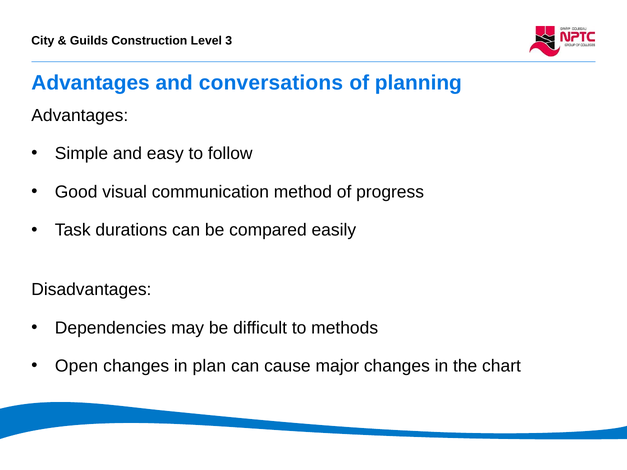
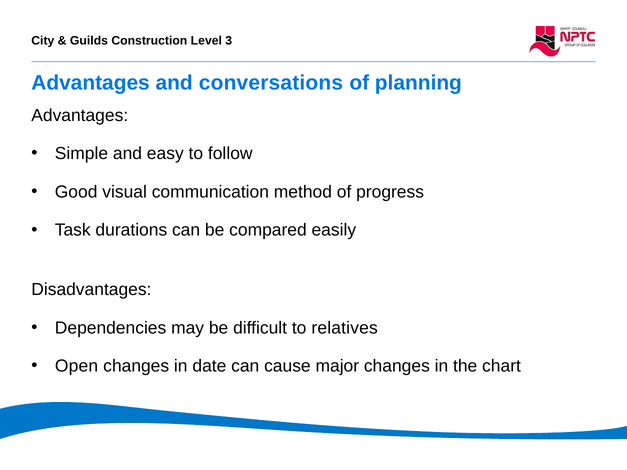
methods: methods -> relatives (345, 328)
plan: plan -> date (209, 366)
